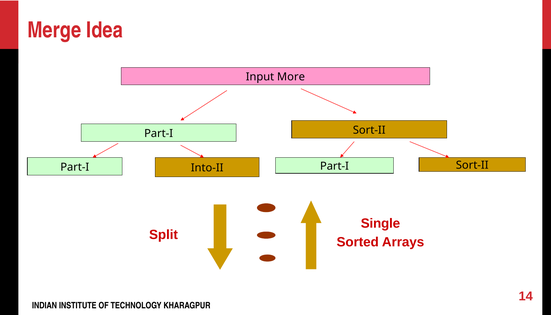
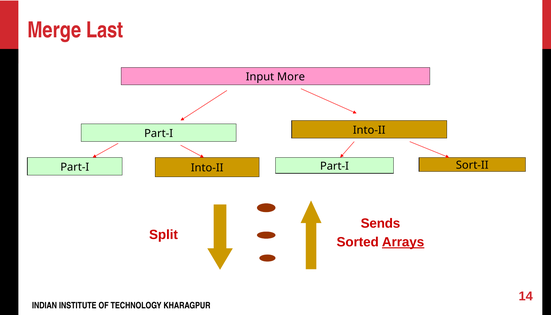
Idea: Idea -> Last (105, 30)
Sort-II: Sort-II -> Into-II (369, 130)
Single: Single -> Sends (380, 223)
Arrays underline: none -> present (403, 242)
